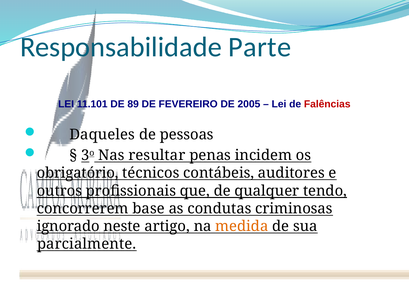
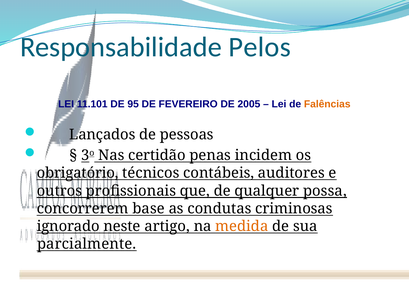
Parte: Parte -> Pelos (260, 47)
89: 89 -> 95 (133, 104)
Falências colour: red -> orange (327, 104)
Daqueles: Daqueles -> Lançados (102, 135)
resultar: resultar -> certidão (157, 155)
tendo: tendo -> possa (325, 191)
